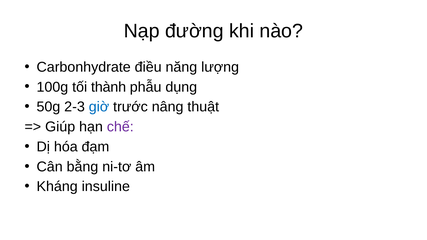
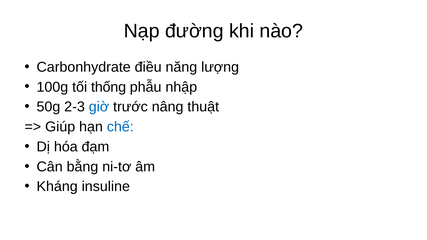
thành: thành -> thống (109, 87)
dụng: dụng -> nhập (181, 87)
chế colour: purple -> blue (120, 127)
